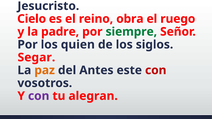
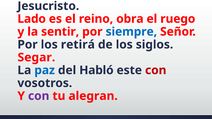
Cielo: Cielo -> Lado (32, 19)
padre: padre -> sentir (60, 32)
siempre colour: green -> blue (131, 32)
quien: quien -> retirá (78, 45)
paz colour: orange -> blue (45, 70)
Antes: Antes -> Habló (96, 70)
